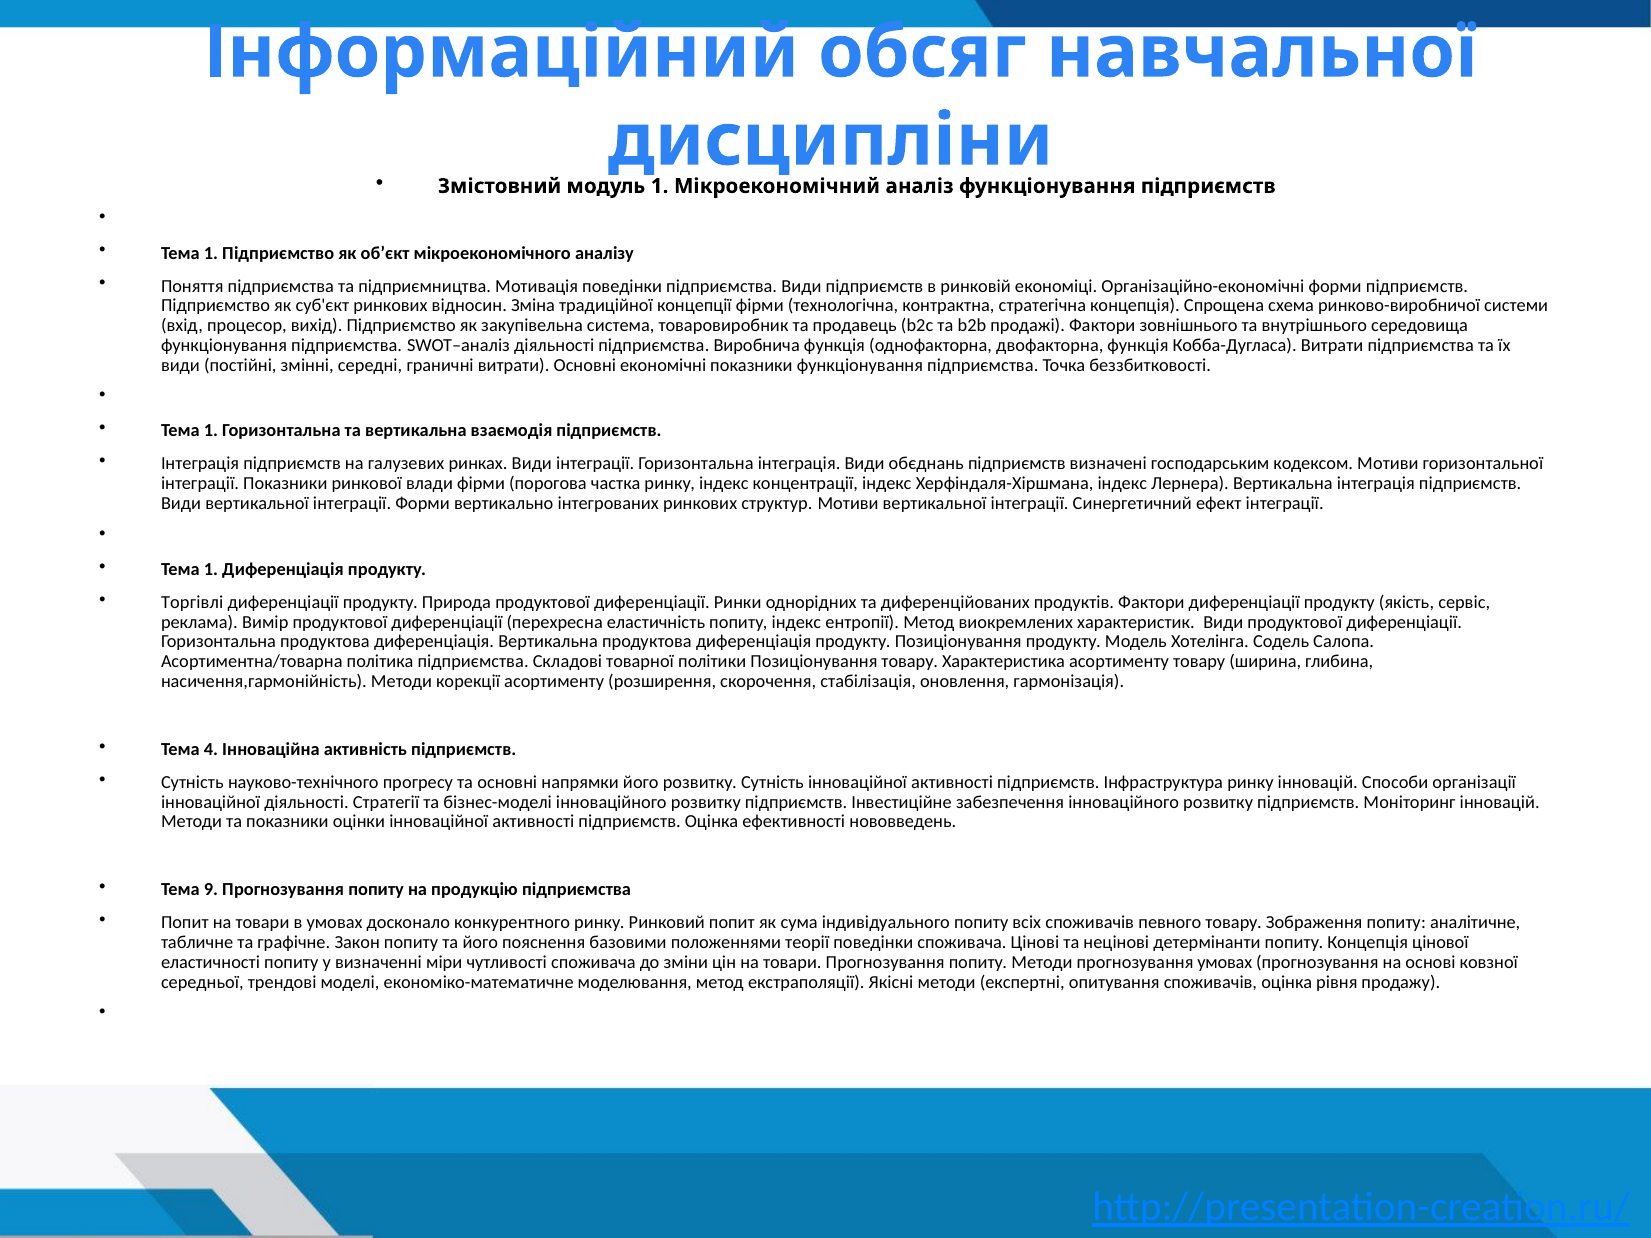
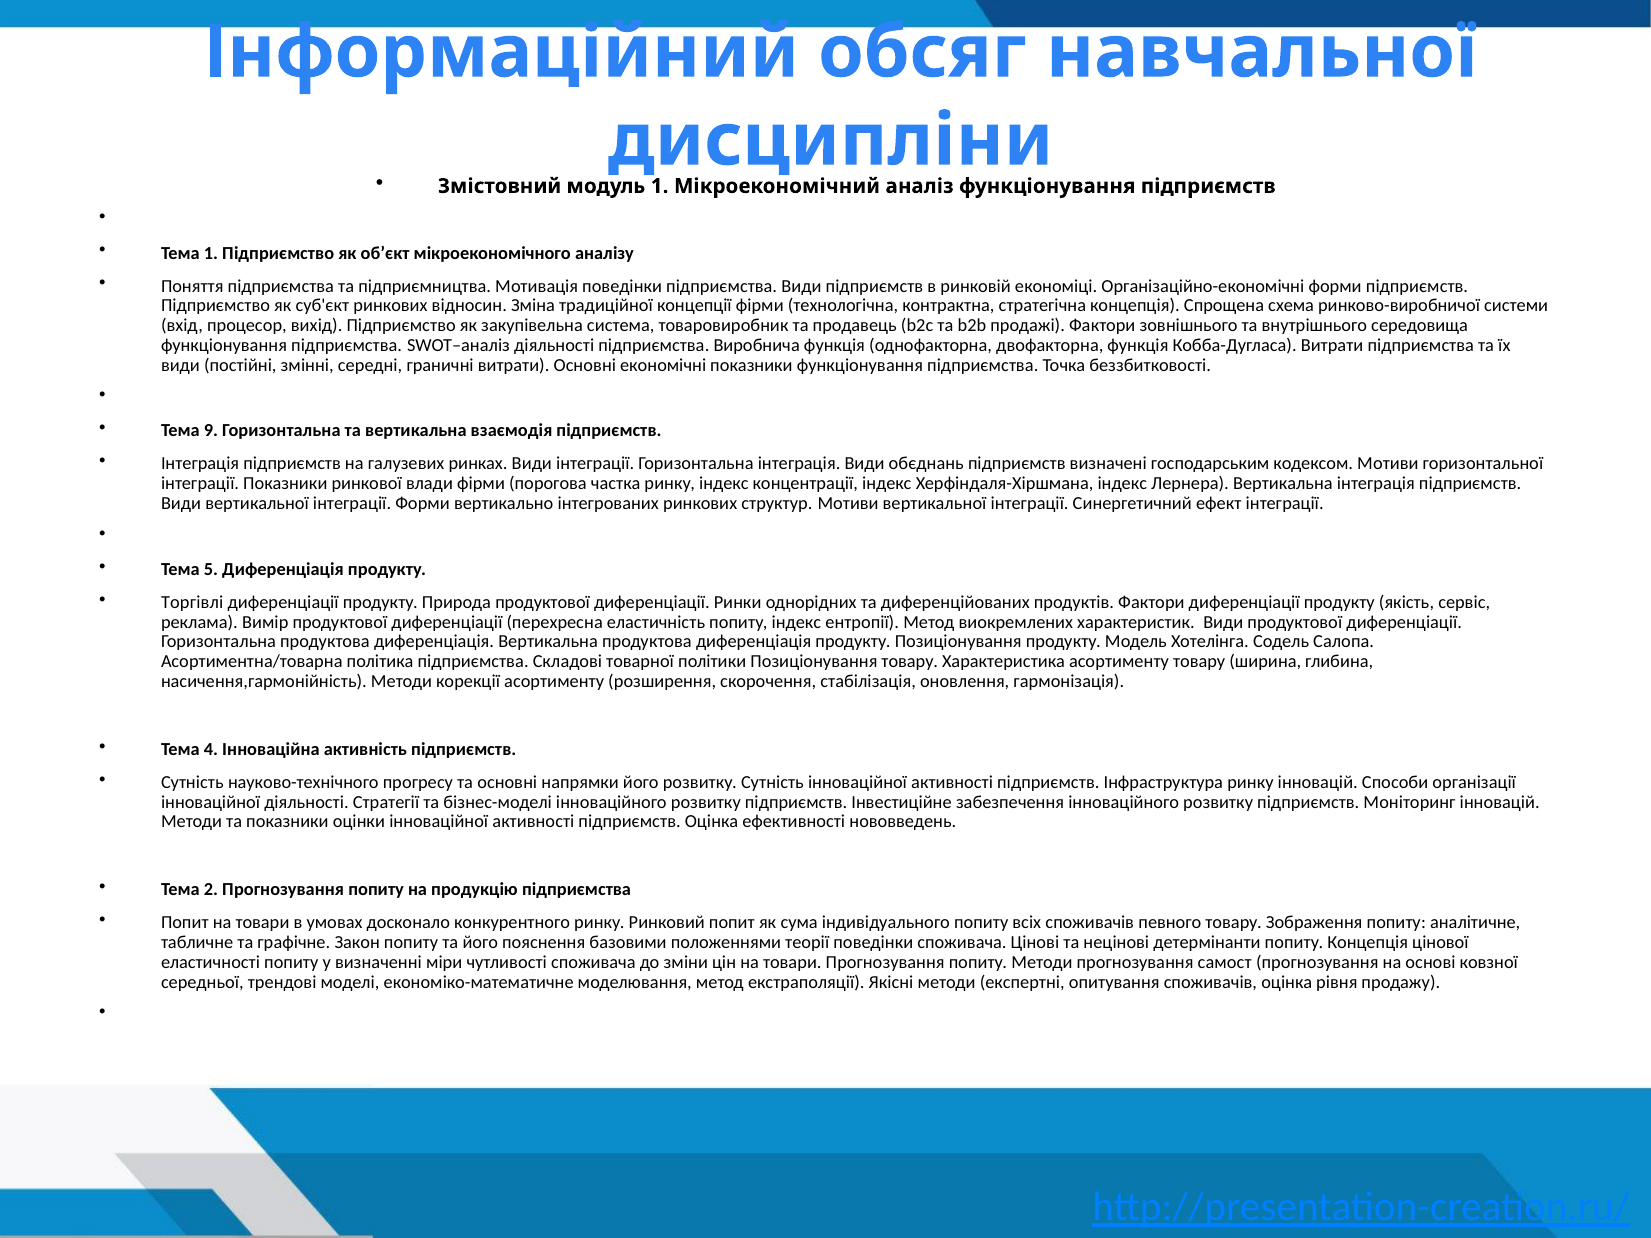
1: 1 -> 9 (211, 431)
1: 1 -> 5 (211, 569)
9: 9 -> 2 (211, 890)
прогнозування умовах: умовах -> самост (1225, 963)
